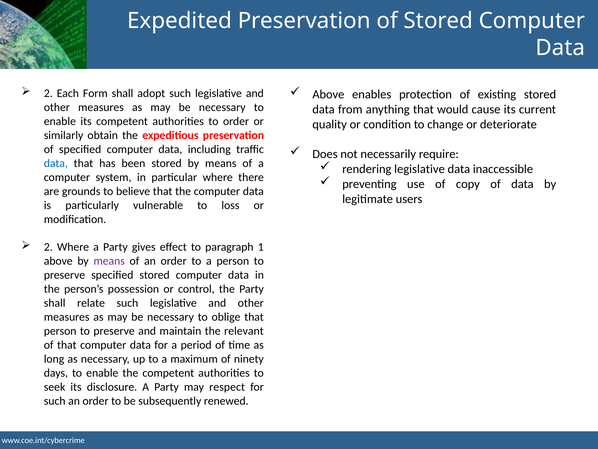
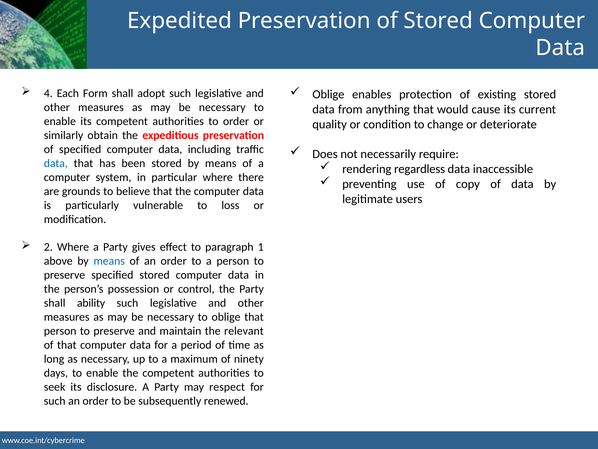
2: 2 -> 4 (48, 93)
Above: Above -> Oblige (328, 94)
rendering legislative: legislative -> regardless (420, 169)
means colour: purple -> blue (109, 261)
relate: relate -> ability (91, 303)
